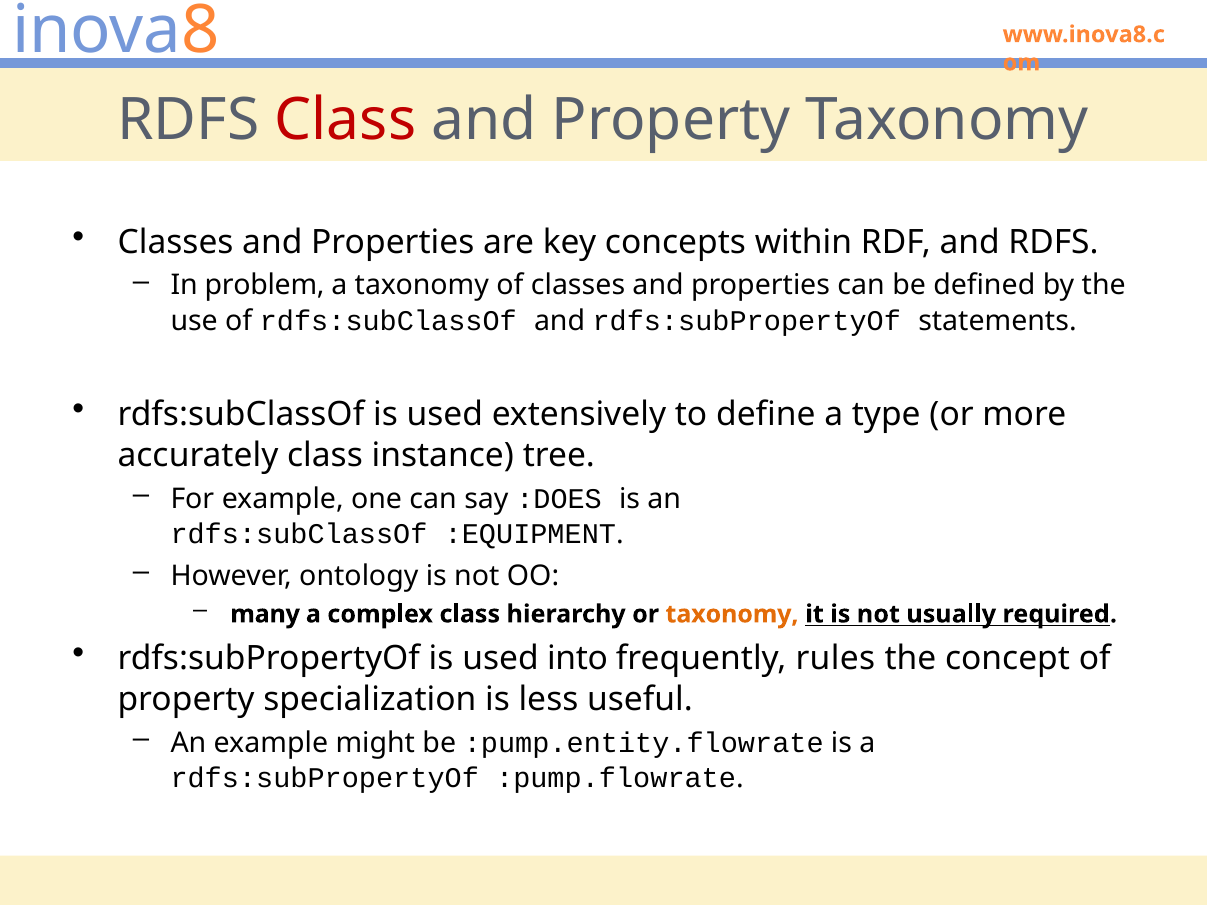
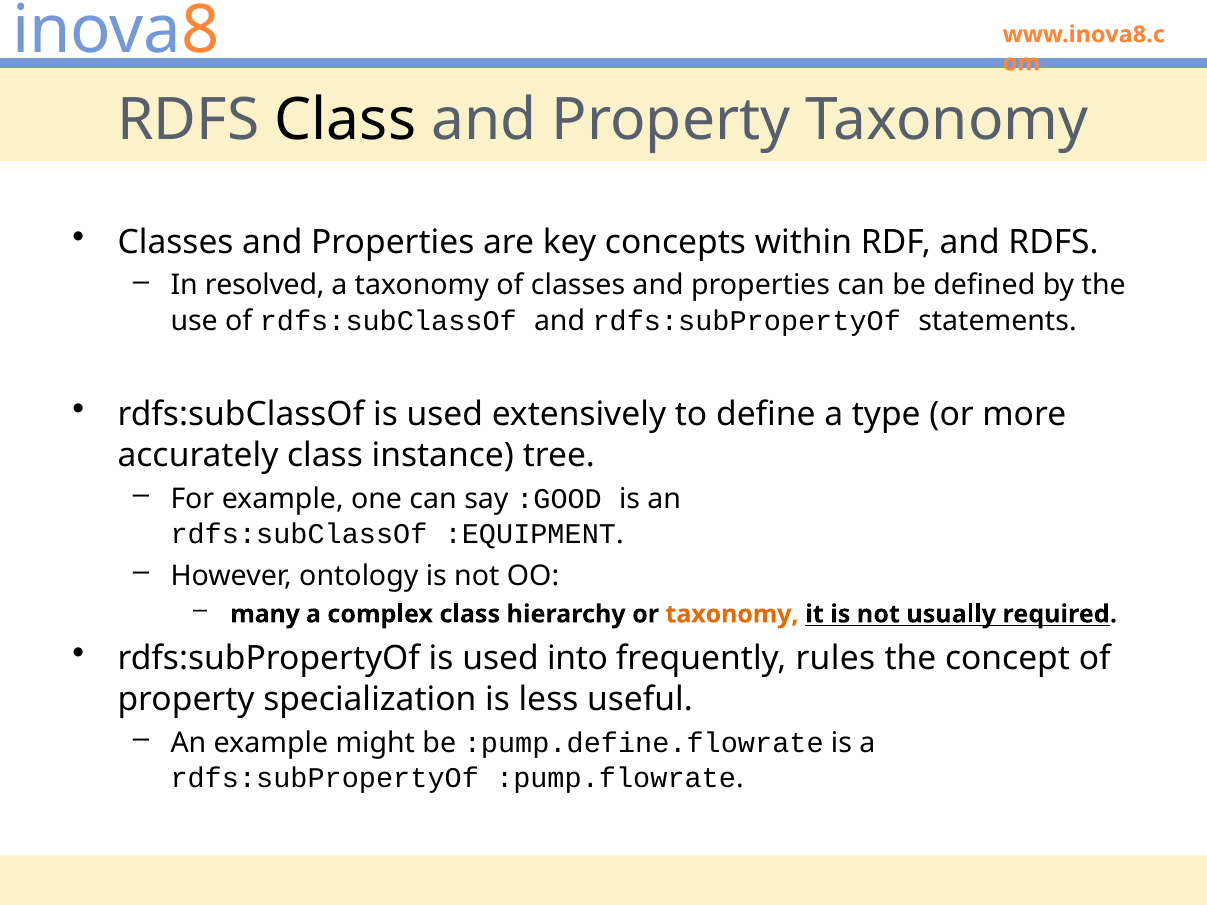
Class colour: red -> black (345, 120)
problem: problem -> resolved (265, 286)
:DOES: :DOES -> :GOOD (559, 499)
:pump.entity.flowrate: :pump.entity.flowrate -> :pump.define.flowrate (644, 743)
